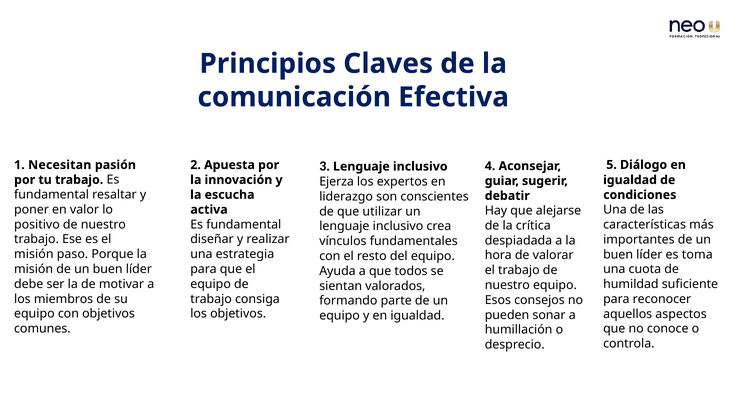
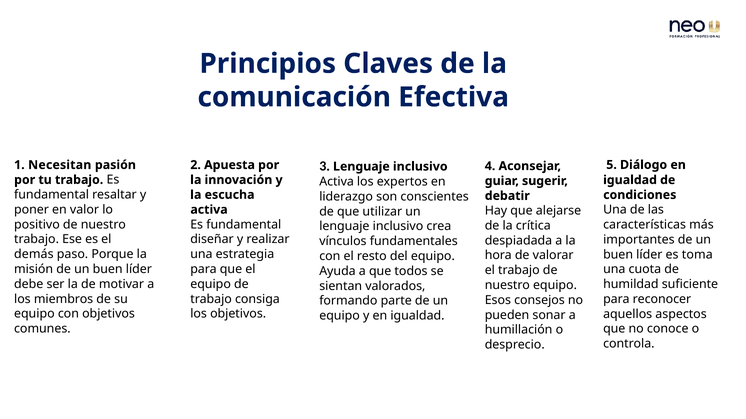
Ejerza: Ejerza -> Activa (337, 182)
misión: misión -> demás (34, 255)
